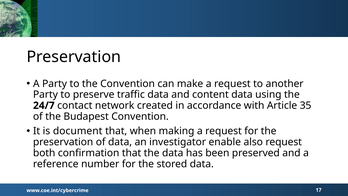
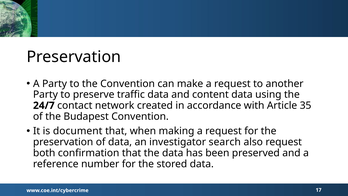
enable: enable -> search (225, 142)
